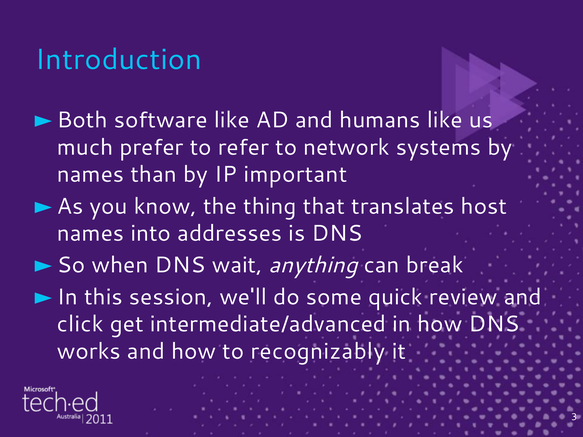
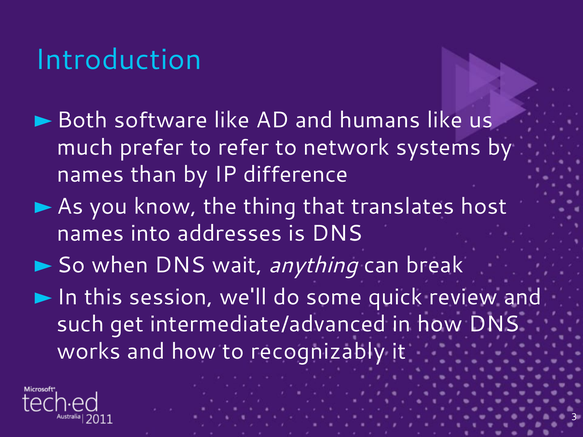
important: important -> difference (296, 175)
click: click -> such (80, 324)
